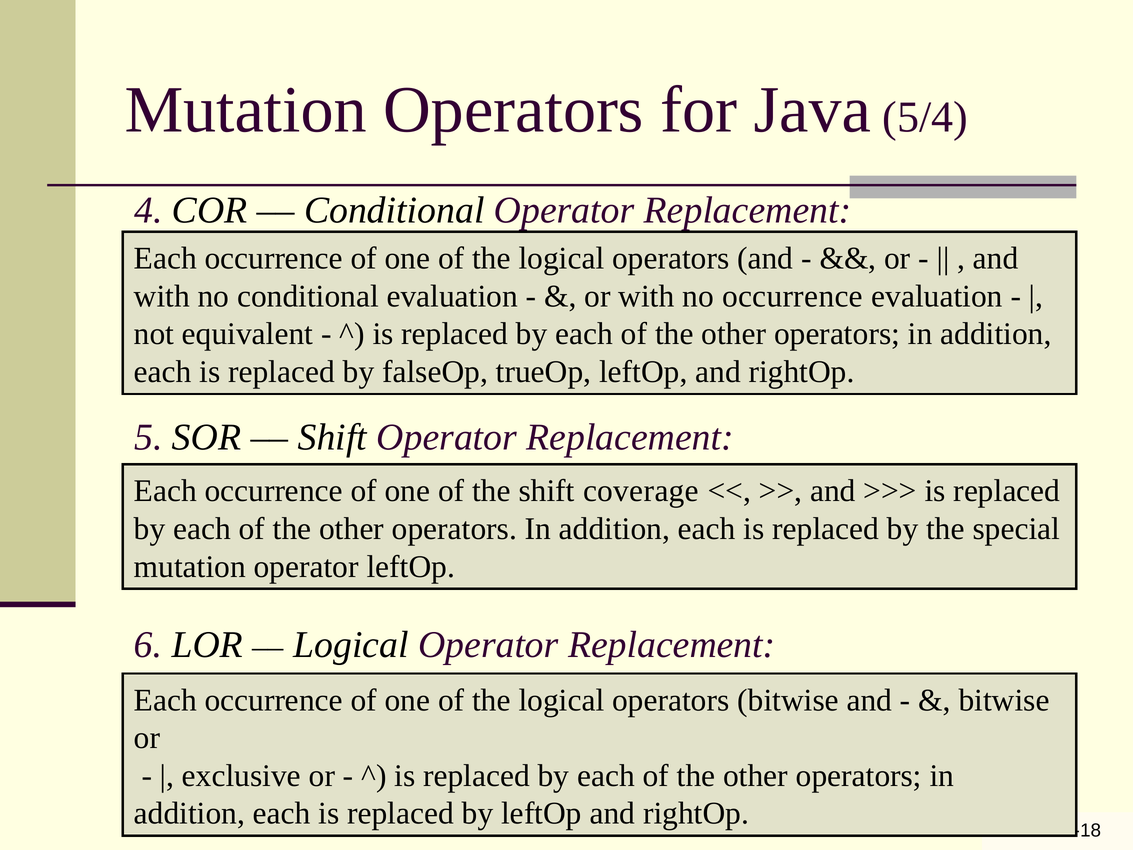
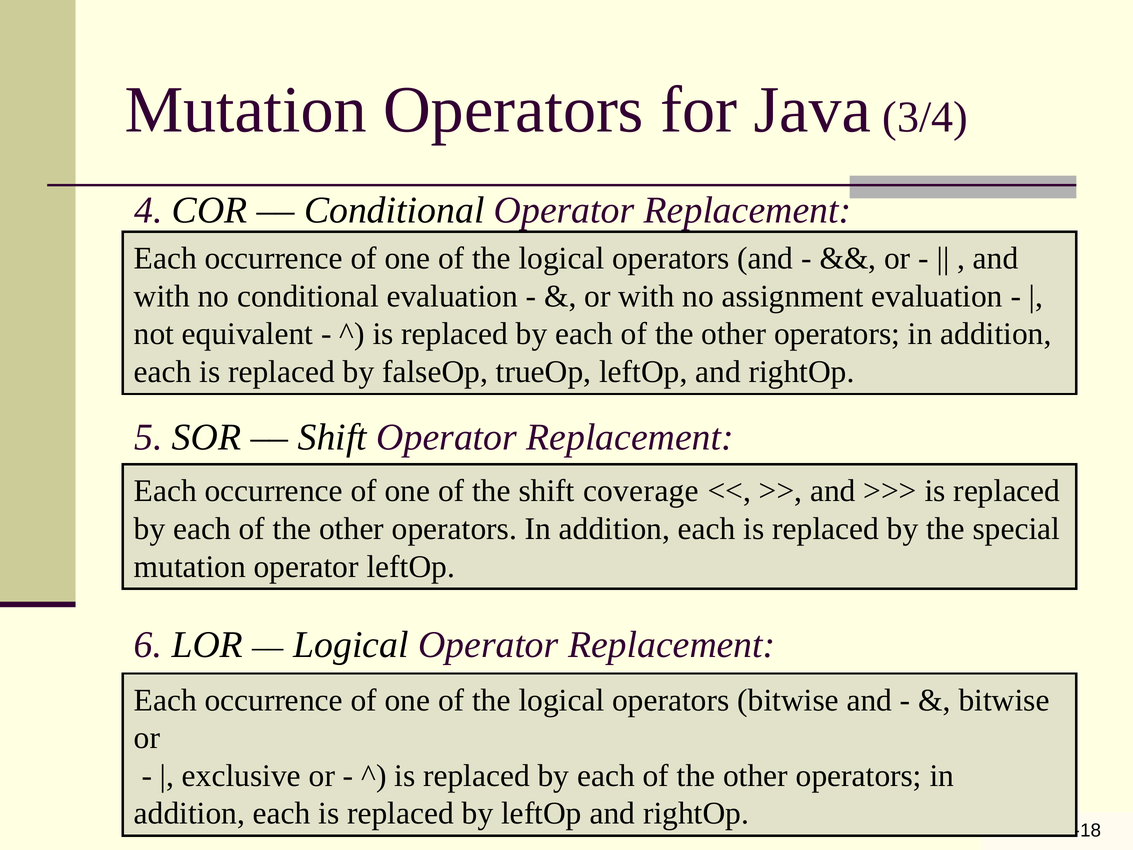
5/4: 5/4 -> 3/4 (925, 117)
no occurrence: occurrence -> assignment (793, 296)
